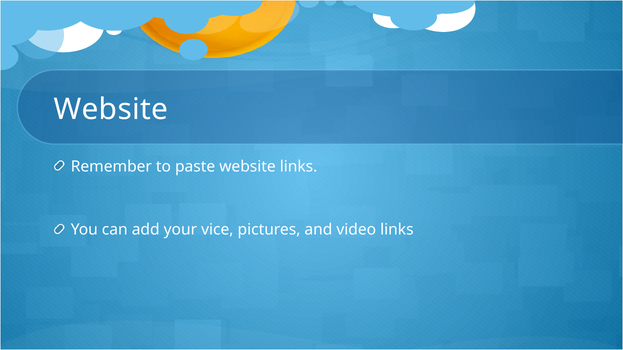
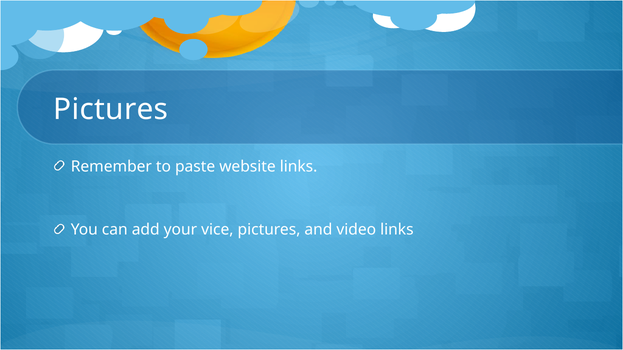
Website: Website -> Pictures (111, 109)
